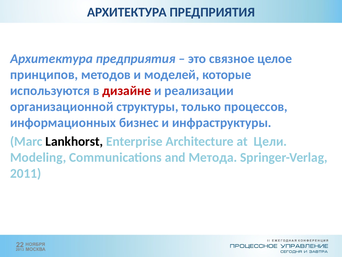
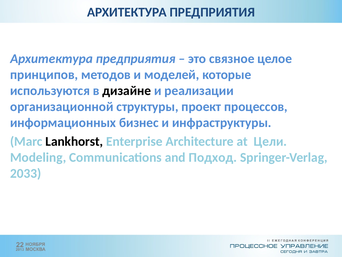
дизайне colour: red -> black (127, 91)
только: только -> проект (201, 107)
Метода: Метода -> Подход (213, 157)
2011: 2011 -> 2033 (26, 173)
